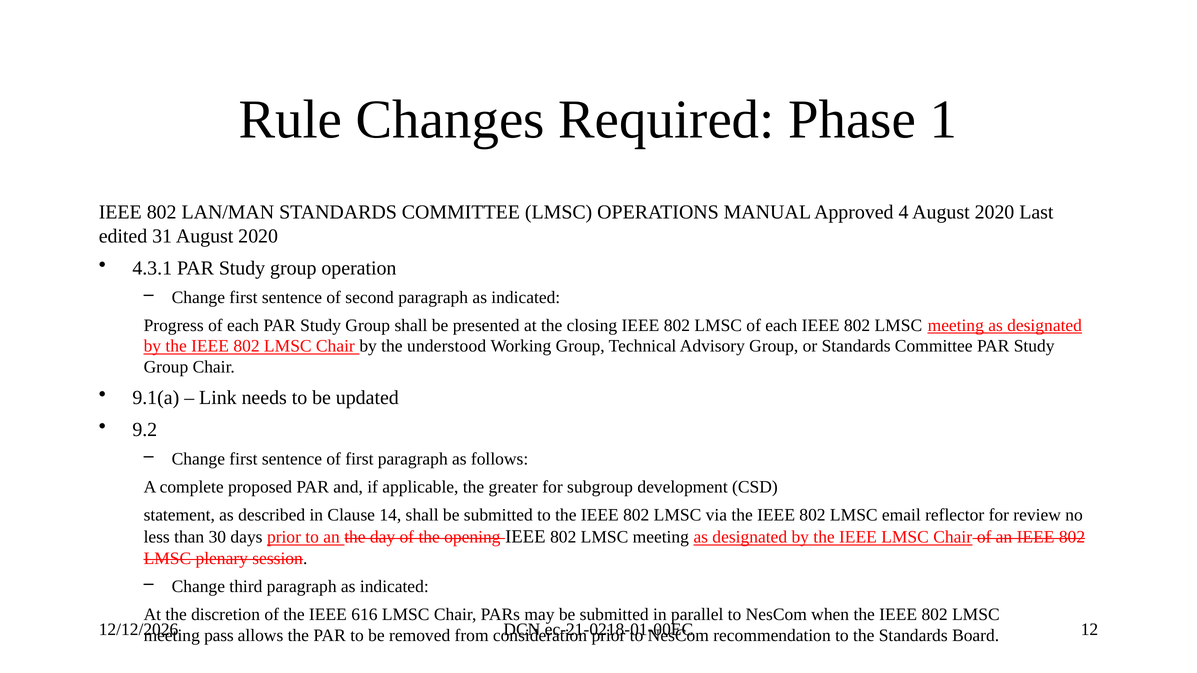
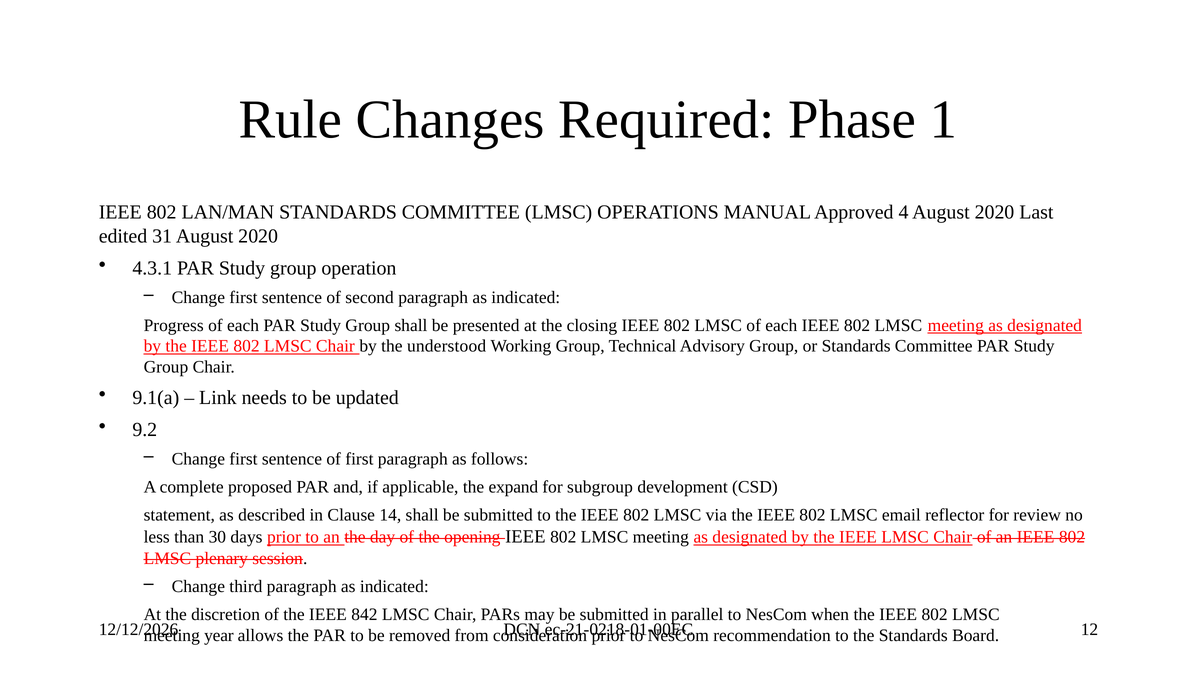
greater: greater -> expand (513, 487)
616: 616 -> 842 (364, 615)
pass: pass -> year (219, 636)
